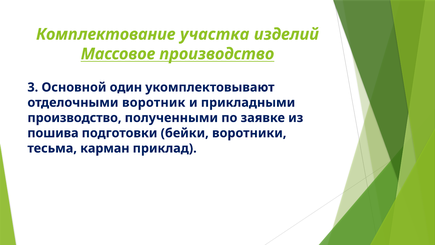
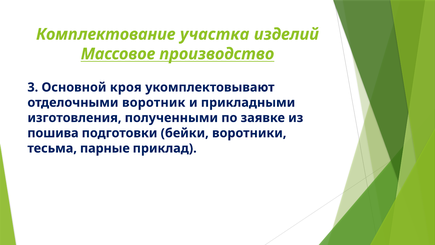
один: один -> кроя (126, 87)
производство: производство -> изготовления (74, 118)
карман: карман -> парные (105, 148)
